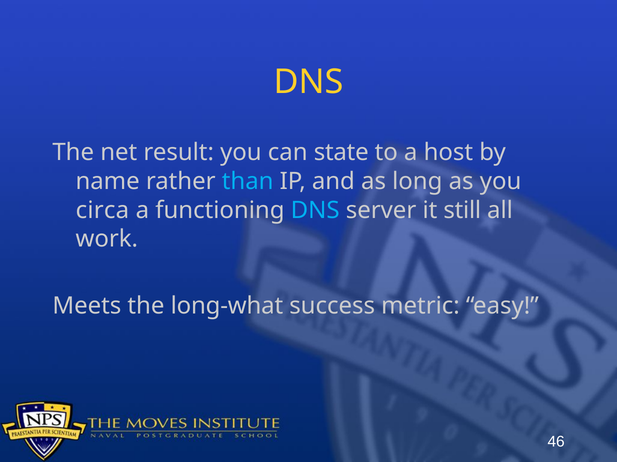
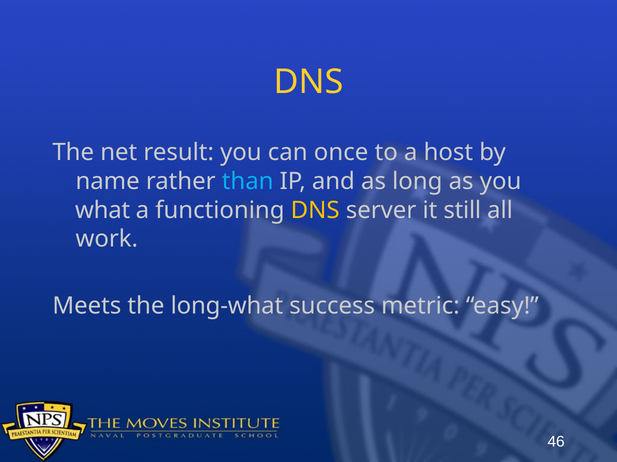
state: state -> once (341, 153)
circa: circa -> what (103, 210)
DNS colour: light blue -> yellow (315, 210)
